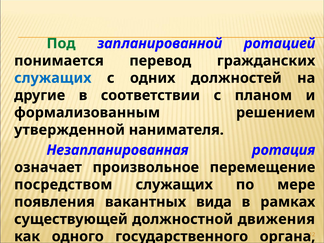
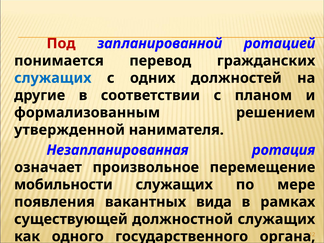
Под colour: green -> red (61, 43)
посредством: посредством -> мобильности (63, 185)
должностной движения: движения -> служащих (276, 219)
